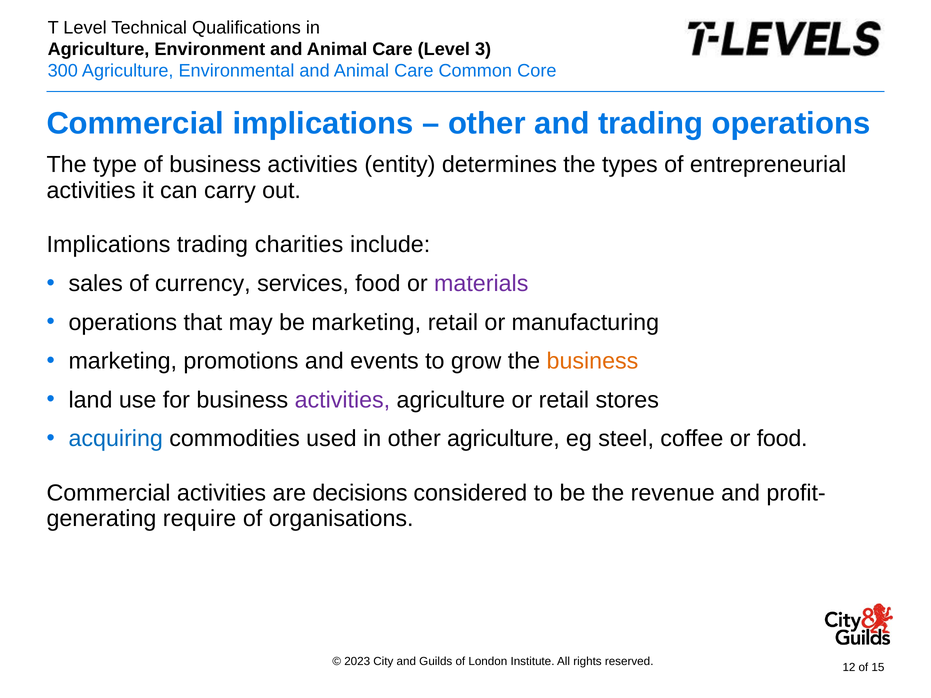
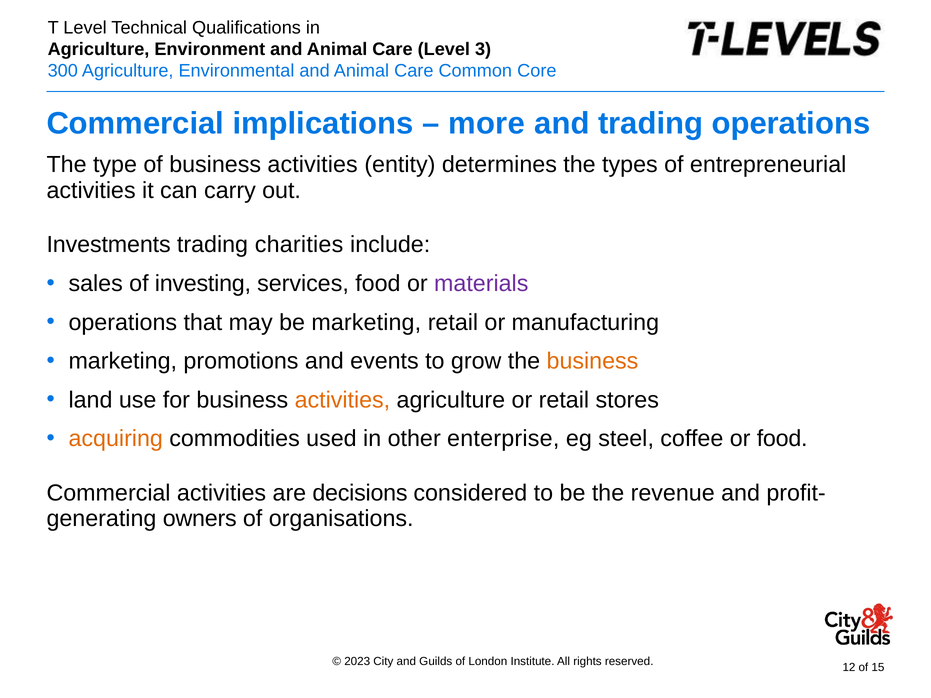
other: other -> more (487, 123)
Implications: Implications -> Investments (109, 245)
currency: currency -> investing (203, 284)
activities colour: purple -> orange (342, 400)
acquiring colour: blue -> orange (116, 439)
other agriculture: agriculture -> enterprise (503, 439)
require: require -> owners (200, 519)
